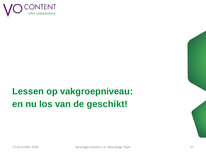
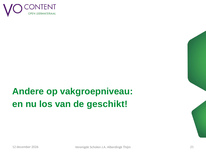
Lessen: Lessen -> Andere (28, 92)
